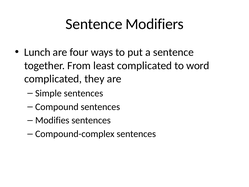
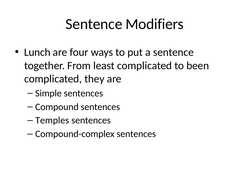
word: word -> been (198, 66)
Modifies: Modifies -> Temples (52, 120)
